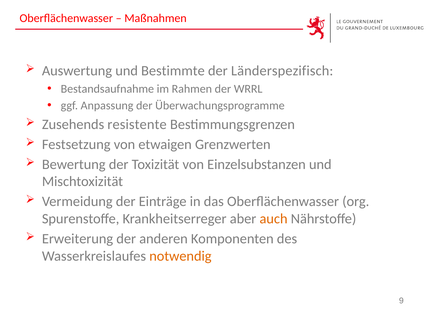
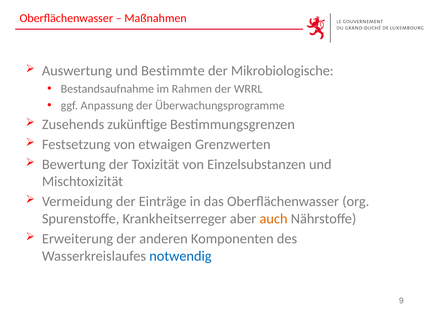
Länderspezifisch: Länderspezifisch -> Mikrobiologische (282, 71)
resistente: resistente -> zukünftige (137, 125)
notwendig colour: orange -> blue (180, 256)
